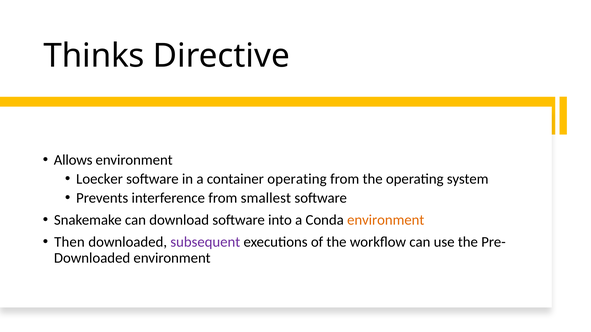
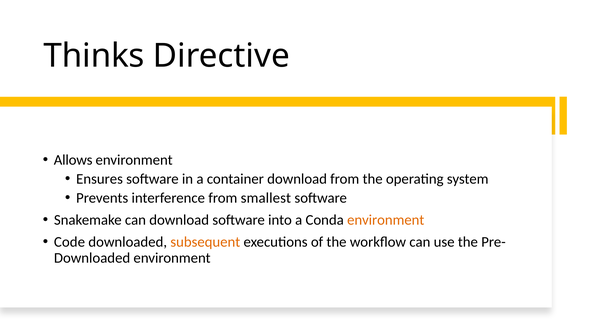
Loecker: Loecker -> Ensures (100, 179)
container operating: operating -> download (297, 179)
Then: Then -> Code (70, 242)
subsequent colour: purple -> orange (205, 242)
